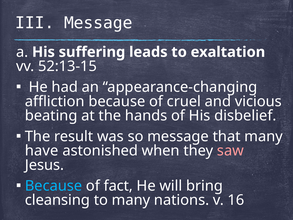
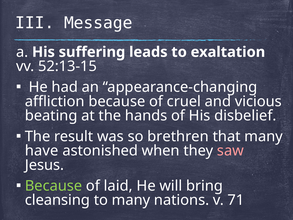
so message: message -> brethren (178, 136)
Because colour: light blue -> light green (54, 186)
fact: fact -> laid (118, 186)
16: 16 -> 71 (236, 200)
